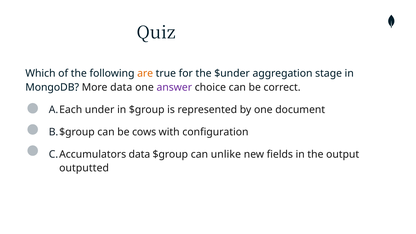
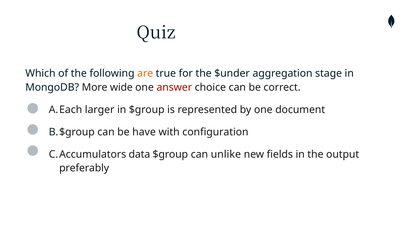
More data: data -> wide (121, 87)
answer colour: purple -> red (174, 87)
under: under -> larger (100, 110)
cows: cows -> have (144, 132)
outputted: outputted -> preferably (84, 168)
